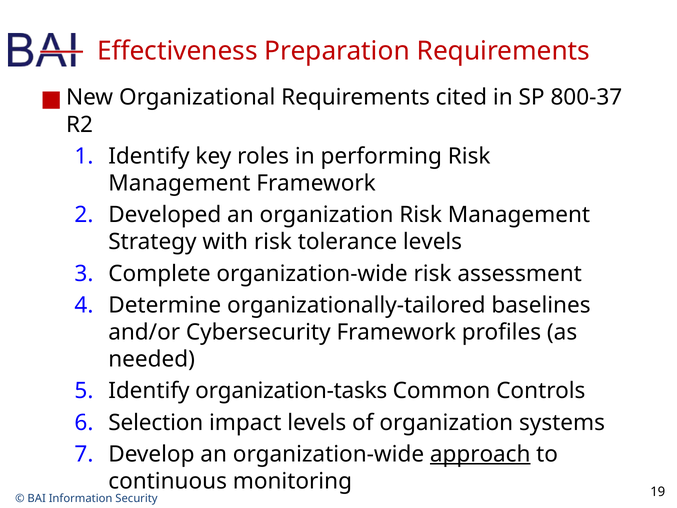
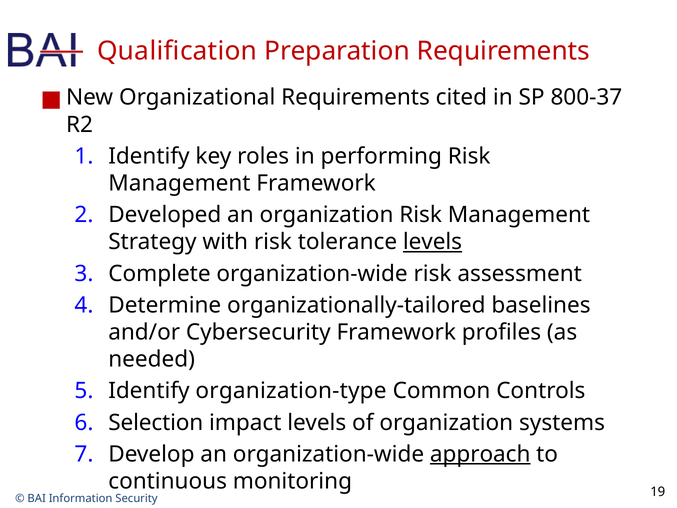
Effectiveness: Effectiveness -> Qualification (177, 51)
levels underline: none -> present (432, 242)
organization-tasks: organization-tasks -> organization-type (291, 391)
